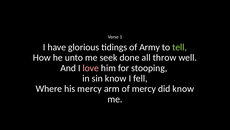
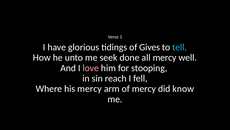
Army: Army -> Gives (150, 47)
tell colour: light green -> light blue (180, 47)
all throw: throw -> mercy (165, 57)
sin know: know -> reach (116, 78)
